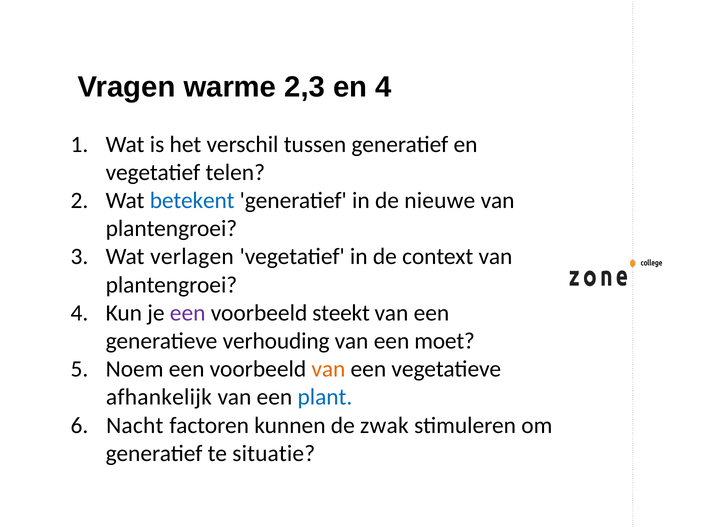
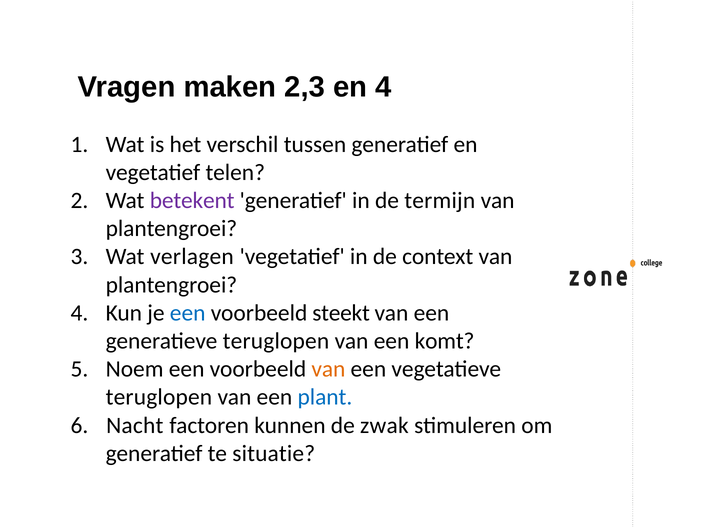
warme: warme -> maken (230, 87)
betekent colour: blue -> purple (192, 201)
nieuwe: nieuwe -> termijn (440, 201)
een colour: purple -> blue (188, 313)
generatieve verhouding: verhouding -> teruglopen (276, 341)
moet: moet -> komt (445, 341)
afhankelijk: afhankelijk -> teruglopen (159, 397)
